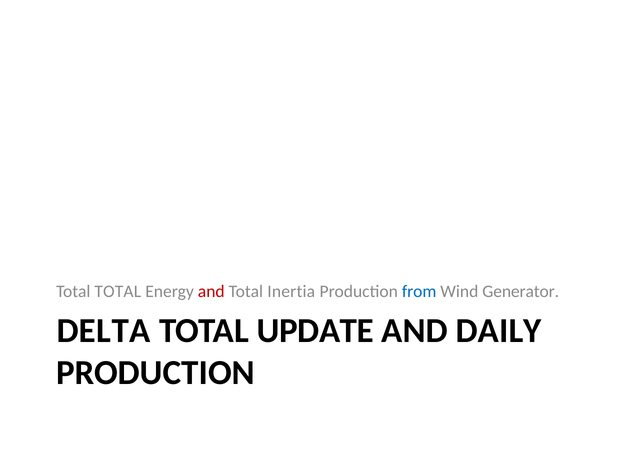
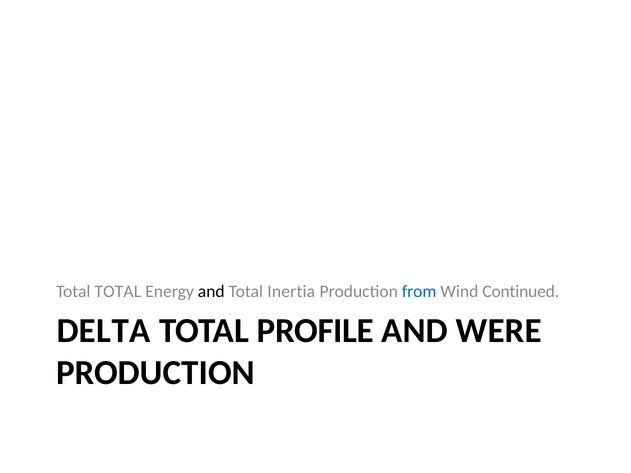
and colour: red -> black (211, 292)
Generator: Generator -> Continued (521, 292)
UPDATE: UPDATE -> PROFILE (315, 331)
DAILY: DAILY -> WERE (499, 331)
